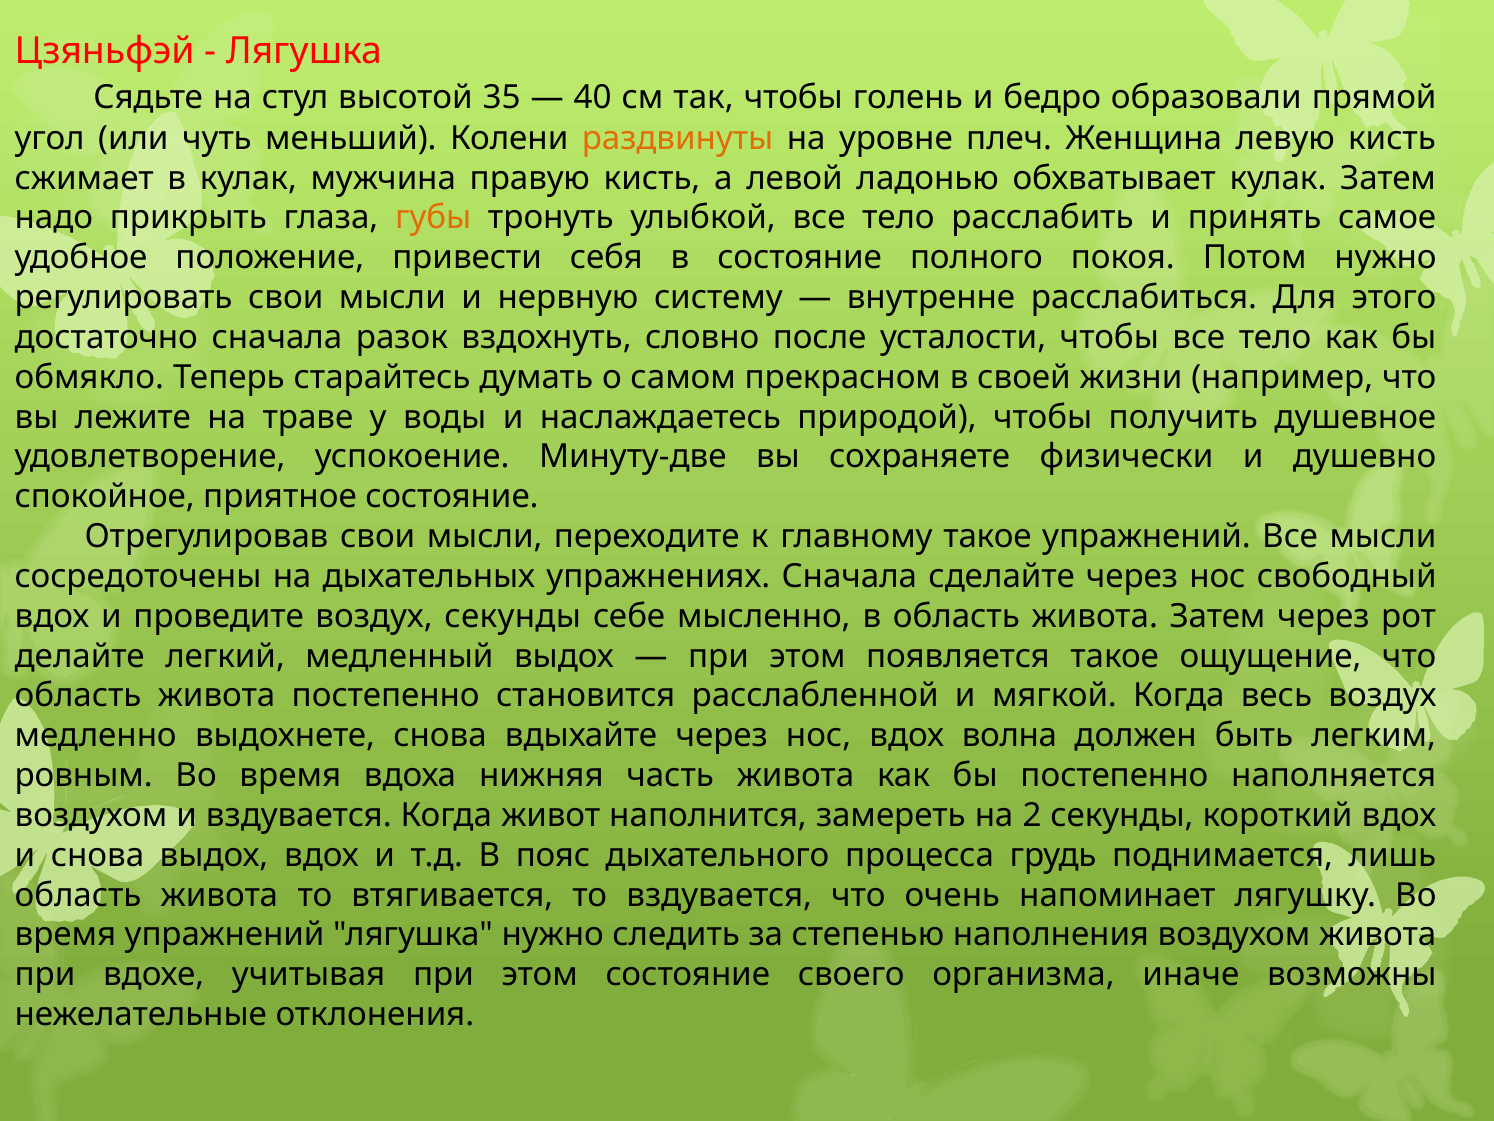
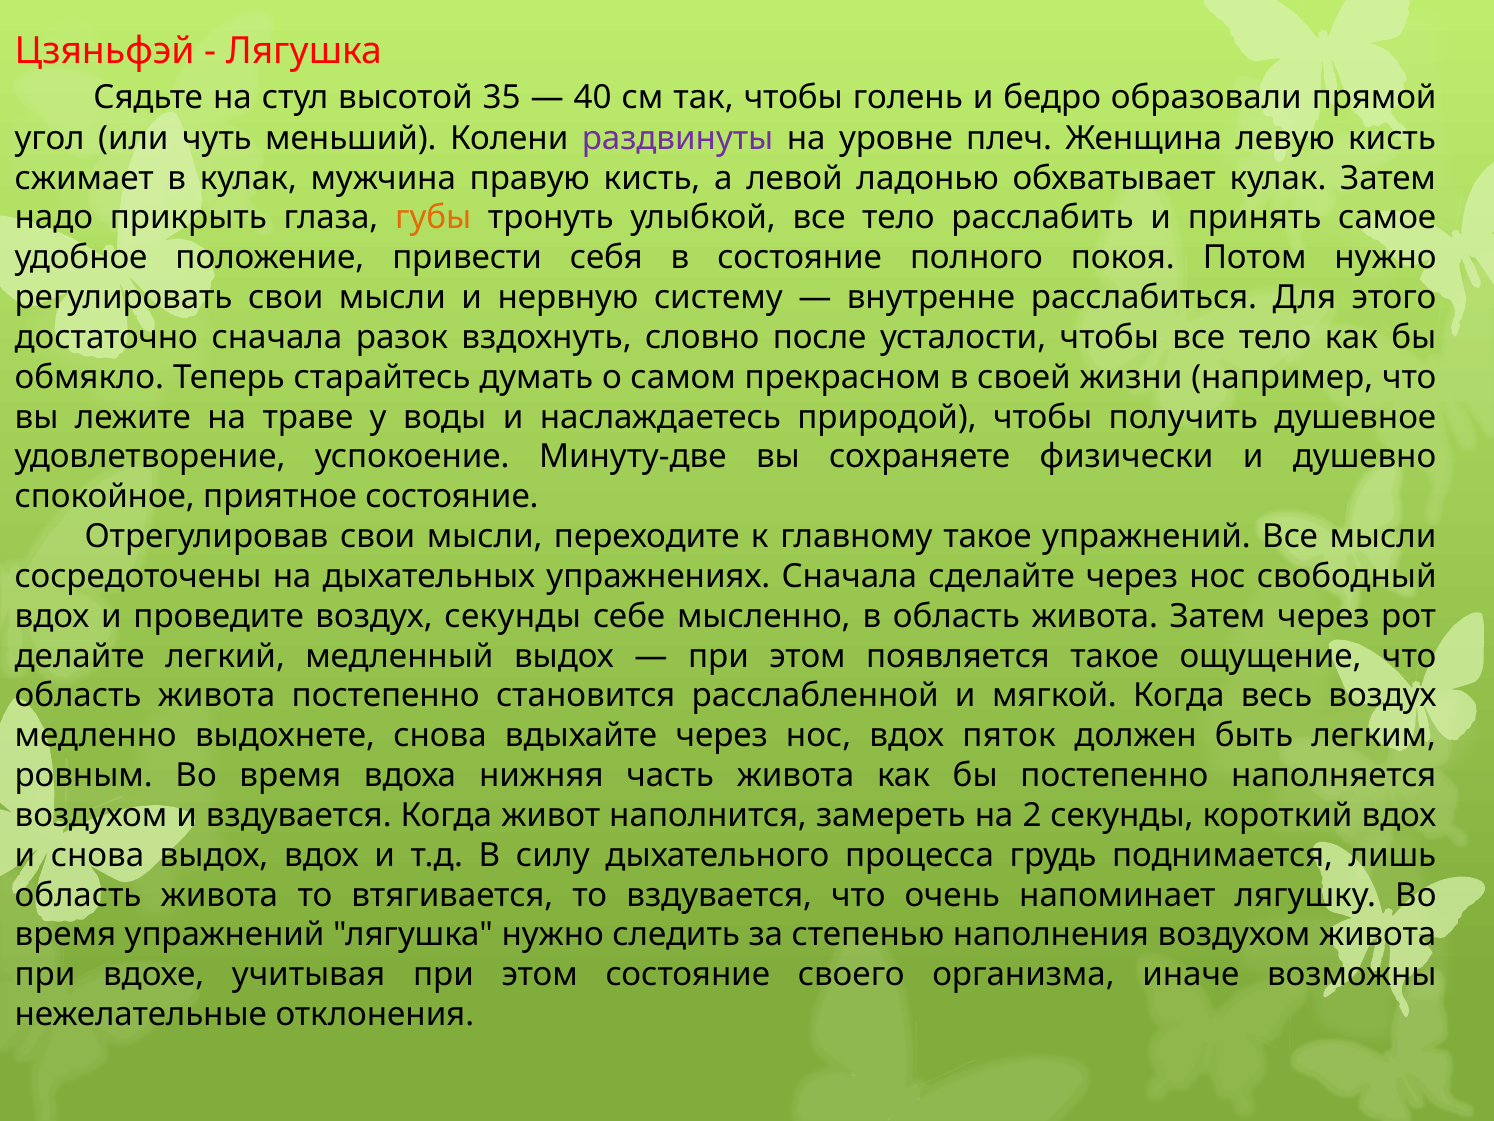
раздвинуты colour: orange -> purple (678, 138)
волна: волна -> пяток (1009, 736)
пояс: пояс -> силу (553, 855)
